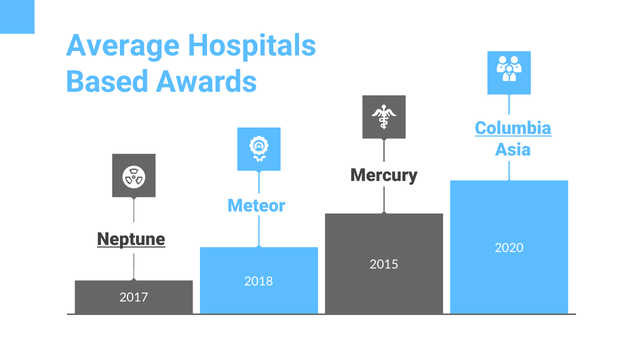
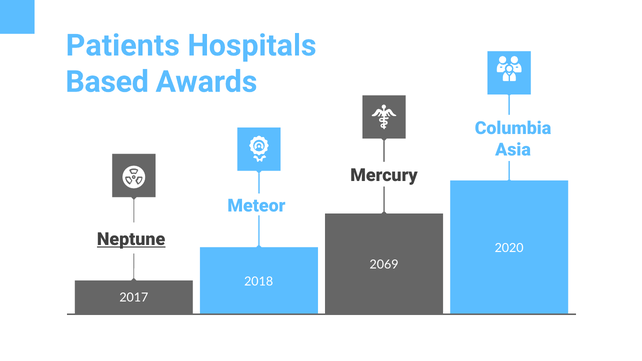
Average: Average -> Patients (123, 46)
Columbia underline: present -> none (513, 128)
2015: 2015 -> 2069 (384, 265)
